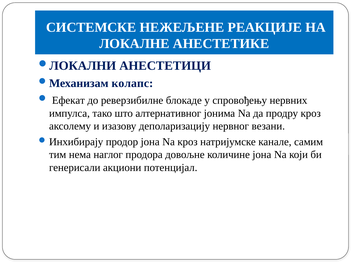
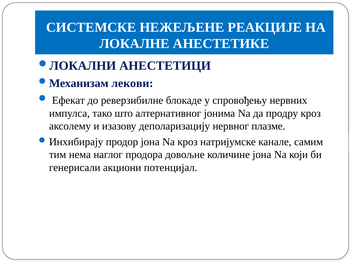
колапс: колапс -> лекови (132, 83)
везани: везани -> плазме (268, 126)
